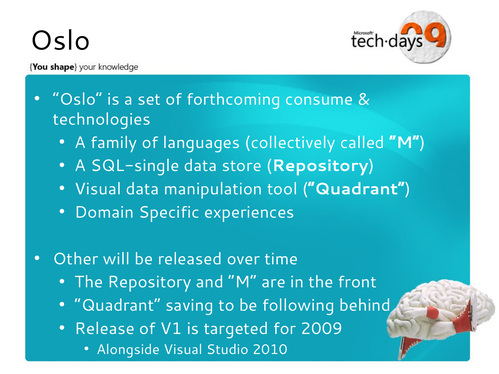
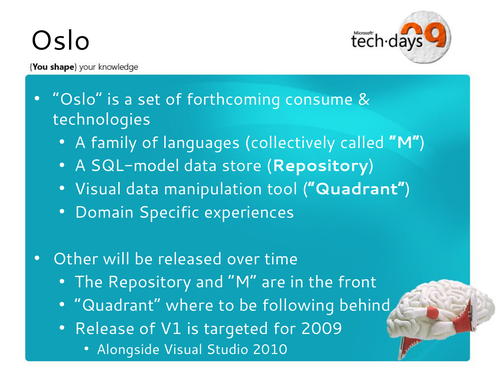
SQL-single: SQL-single -> SQL-model (135, 166)
saving: saving -> where (190, 306)
